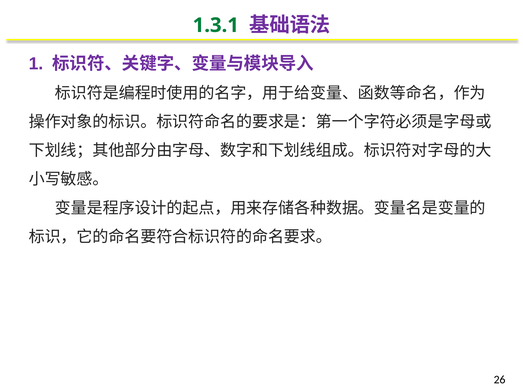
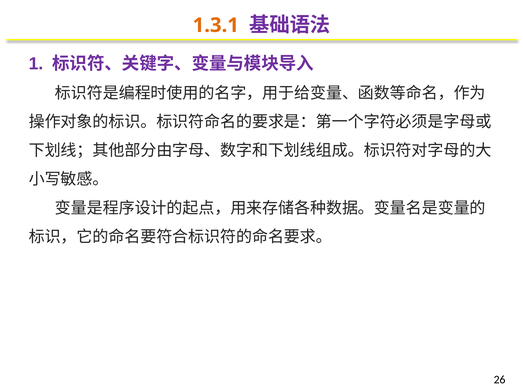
1.3.1 colour: green -> orange (216, 25)
